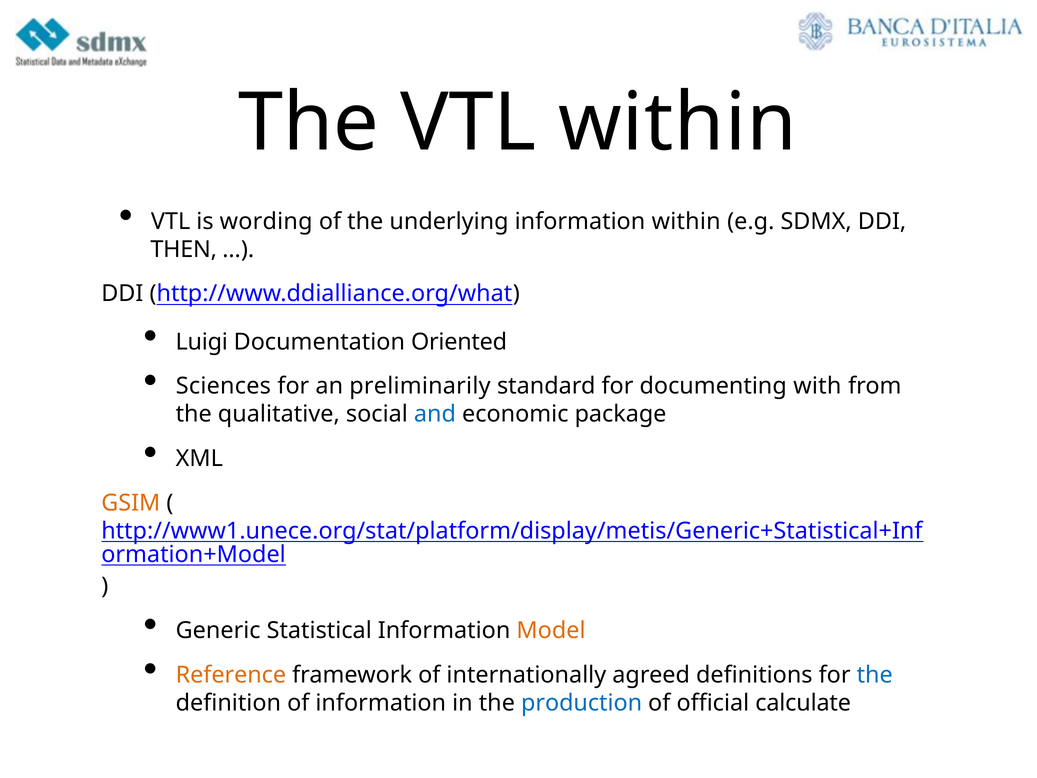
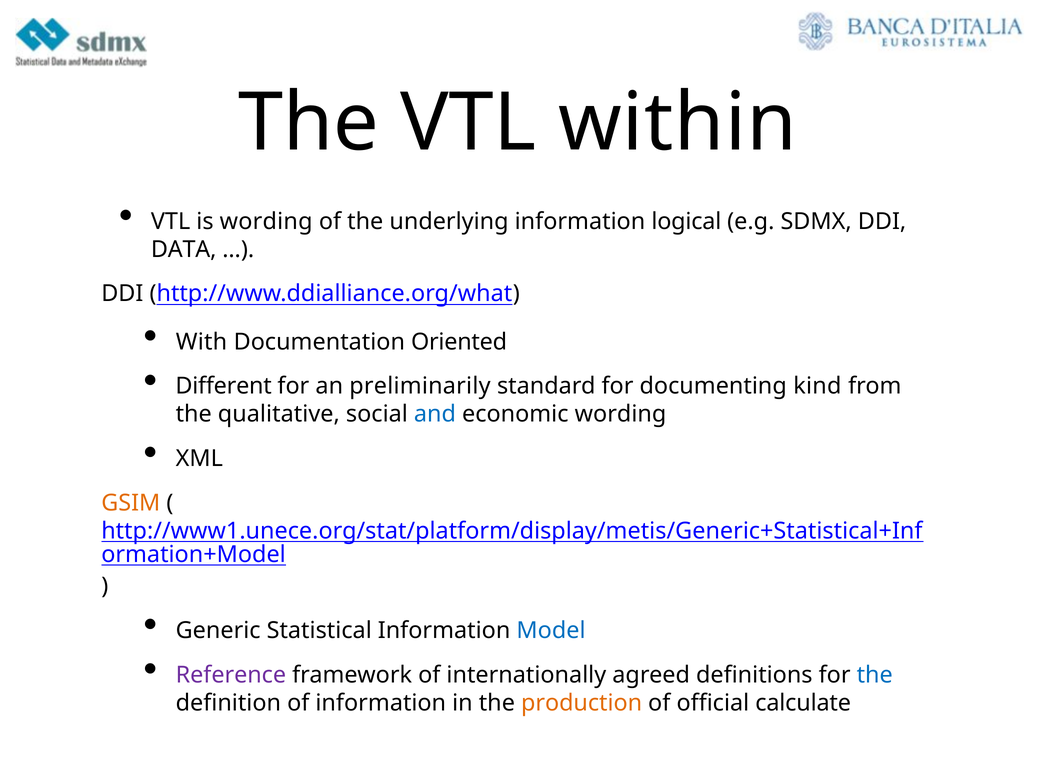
information within: within -> logical (686, 221)
THEN: THEN -> DATA (184, 249)
Luigi: Luigi -> With (201, 342)
Sciences: Sciences -> Different (224, 386)
with: with -> kind (817, 386)
economic package: package -> wording (621, 414)
Model colour: orange -> blue (551, 630)
Reference colour: orange -> purple (231, 675)
production colour: blue -> orange (582, 703)
